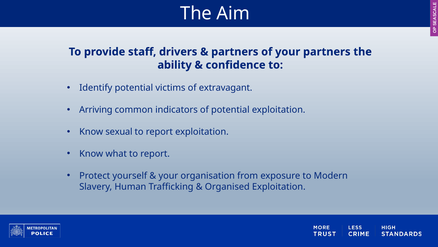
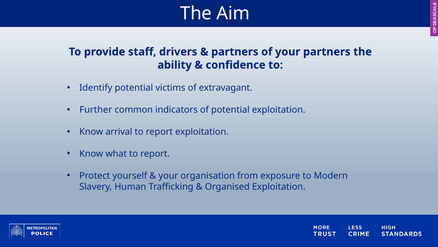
Arriving: Arriving -> Further (96, 110)
sexual: sexual -> arrival (119, 132)
